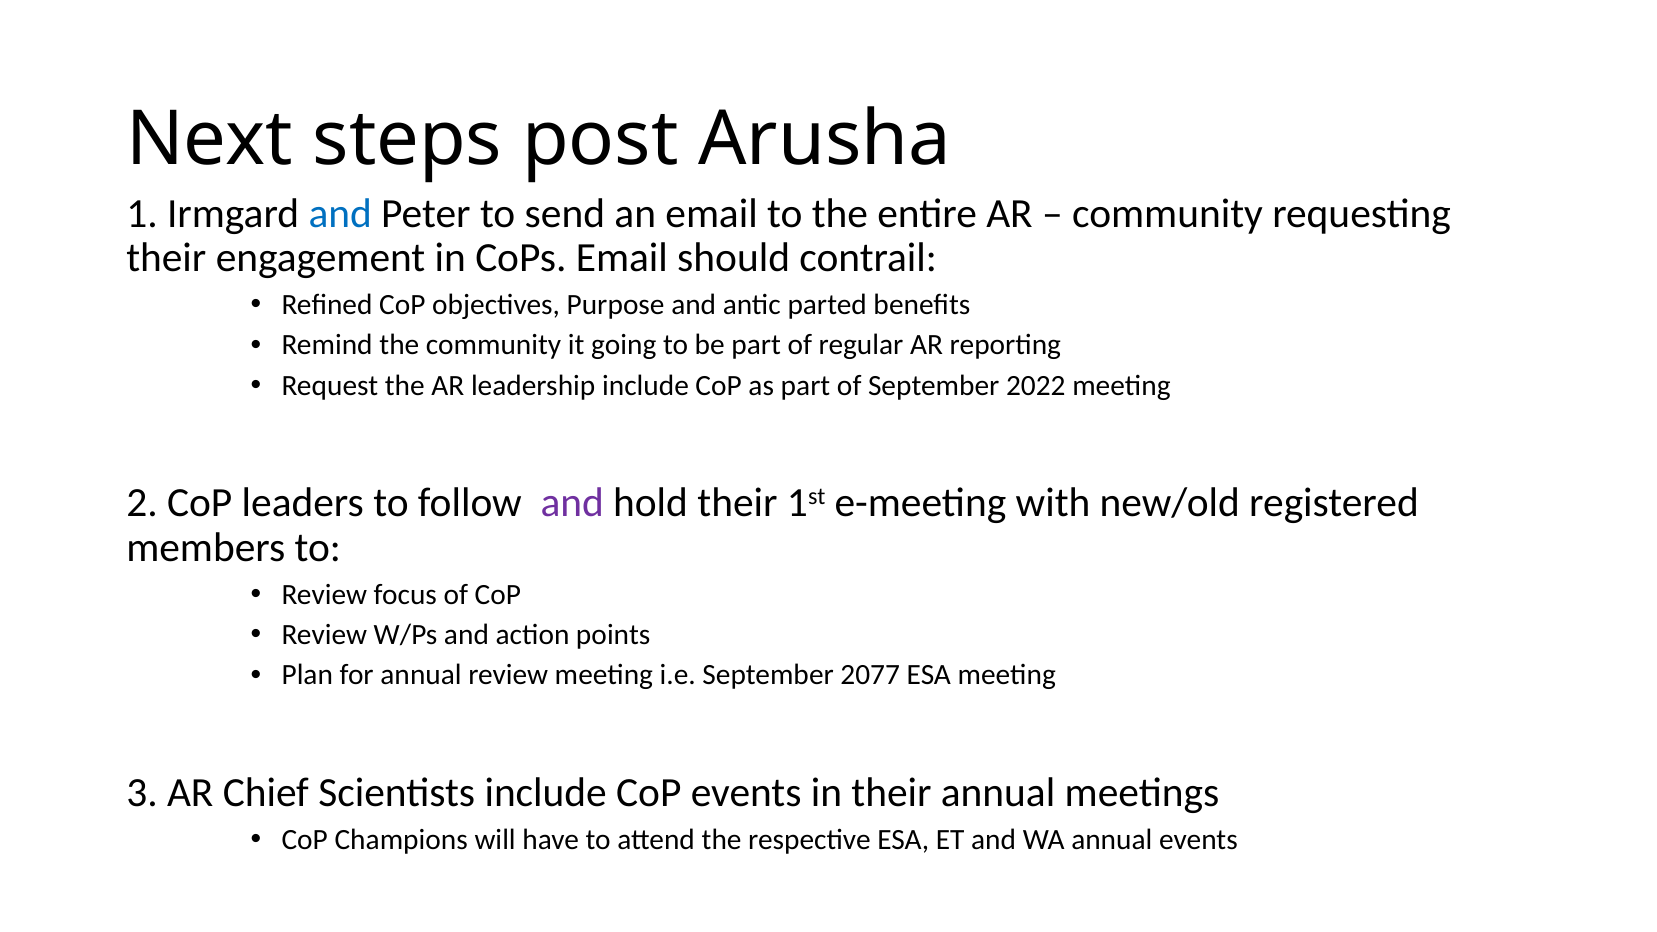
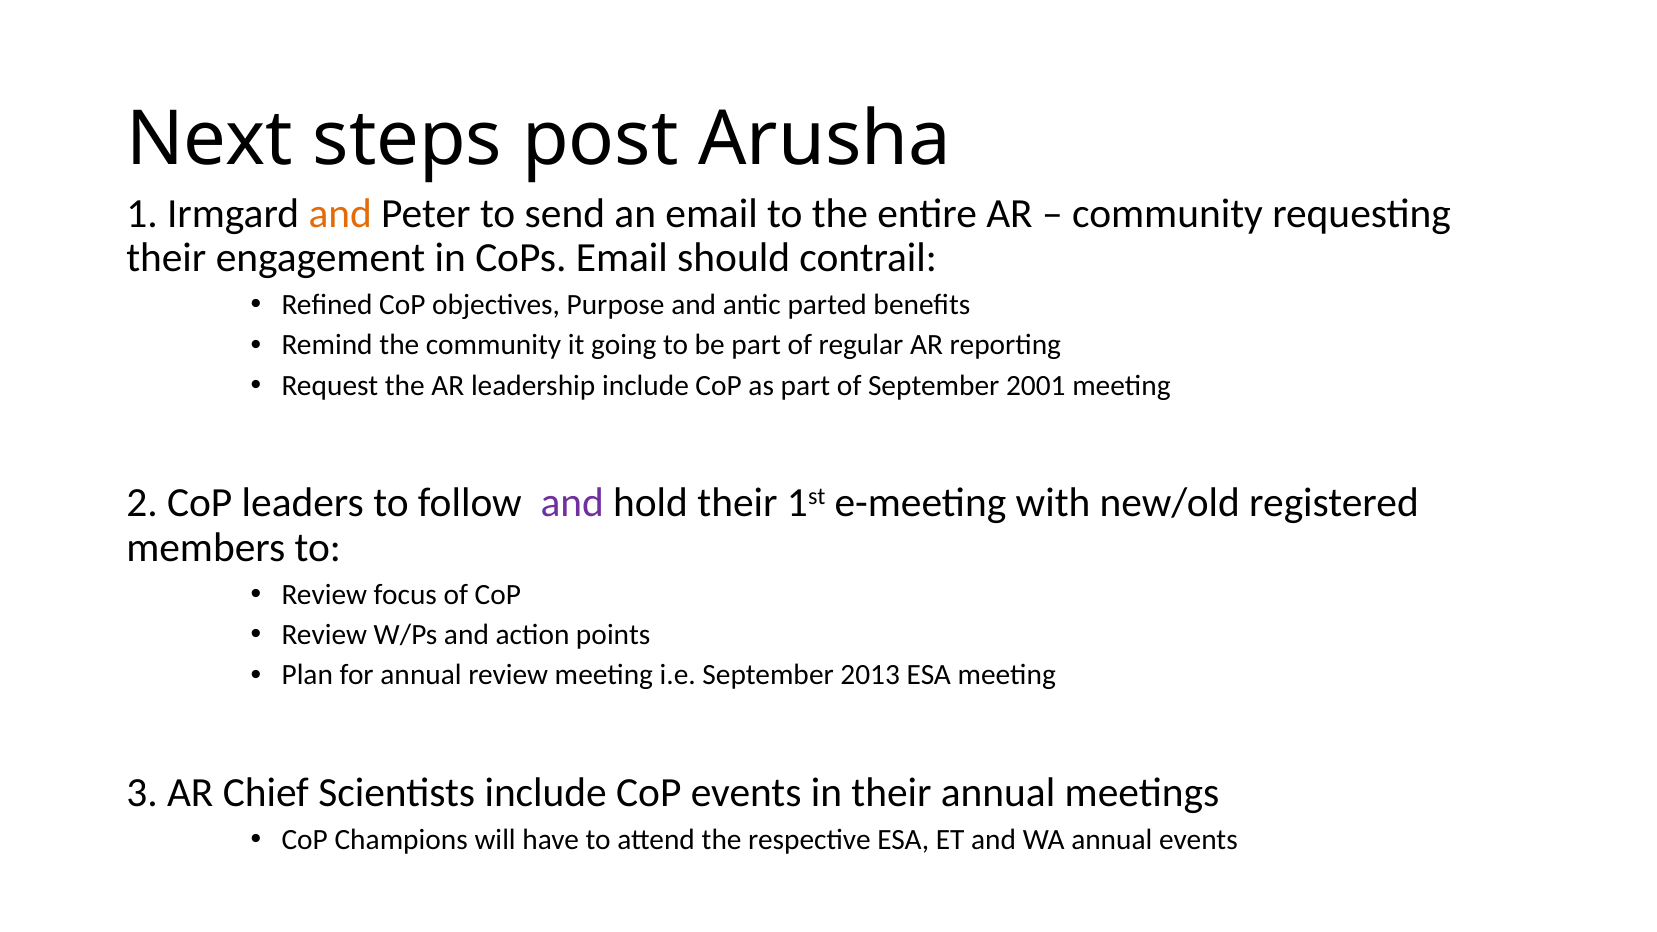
and colour: blue -> orange (340, 213)
2022: 2022 -> 2001 (1036, 386)
2077: 2077 -> 2013 (870, 675)
